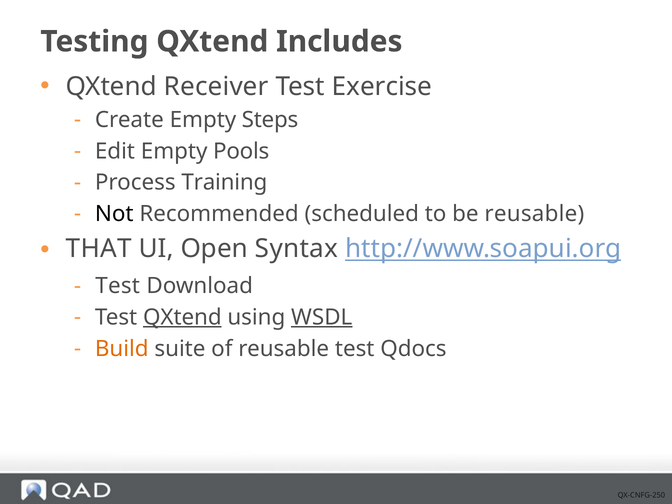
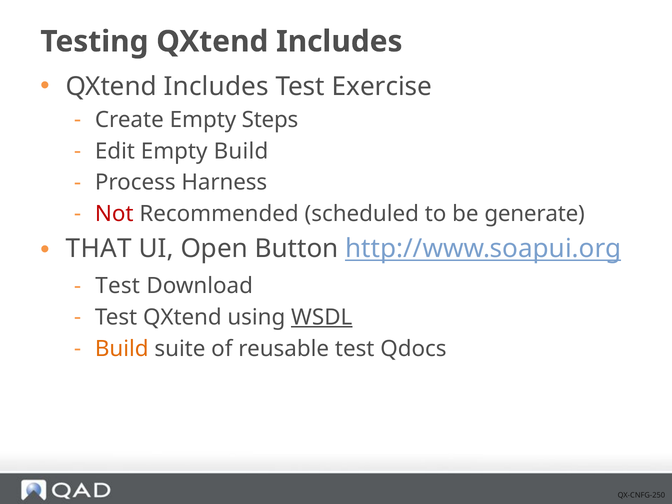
Receiver: Receiver -> Includes (216, 86)
Empty Pools: Pools -> Build (241, 151)
Training: Training -> Harness (224, 182)
Not colour: black -> red (114, 214)
be reusable: reusable -> generate (535, 214)
Syntax: Syntax -> Button (297, 248)
QXtend underline: present -> none (182, 317)
